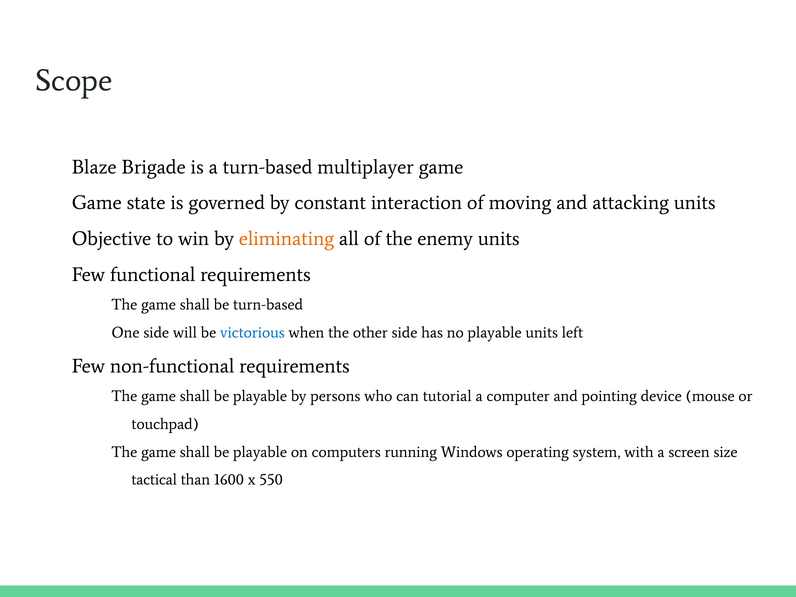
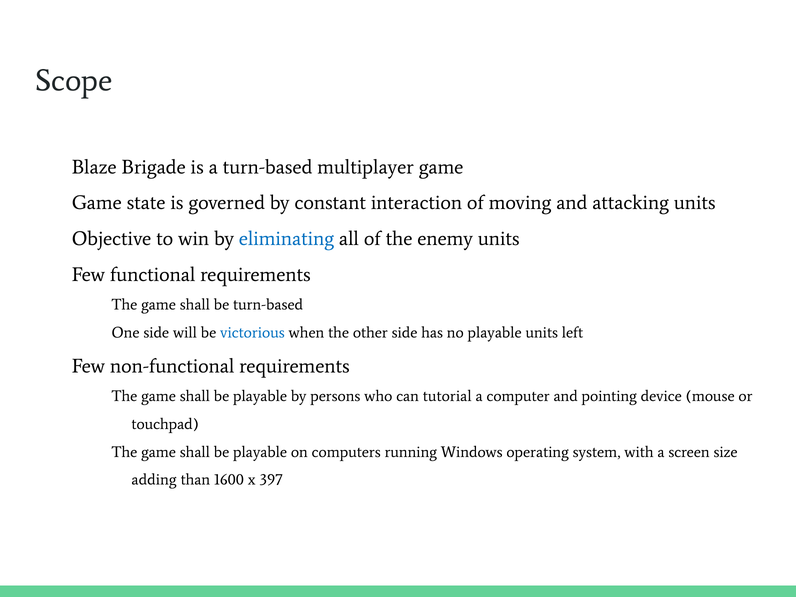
eliminating colour: orange -> blue (286, 239)
tactical: tactical -> adding (154, 480)
550: 550 -> 397 (271, 480)
